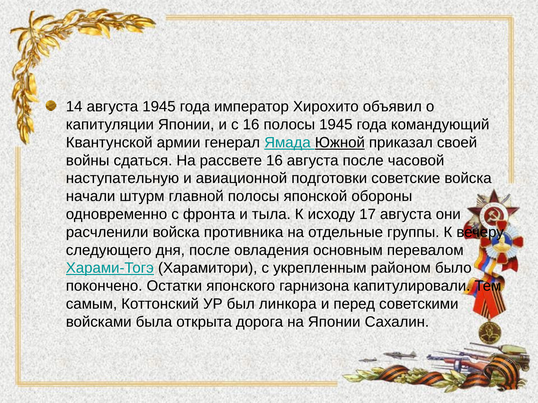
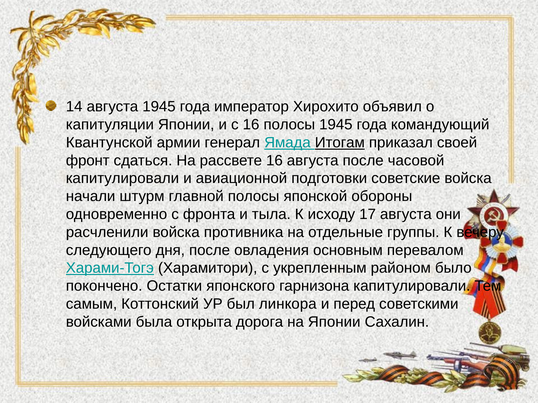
Южной: Южной -> Итогам (340, 143)
войны: войны -> фронт (88, 161)
наступательную: наступательную -> капитулировали (122, 179)
